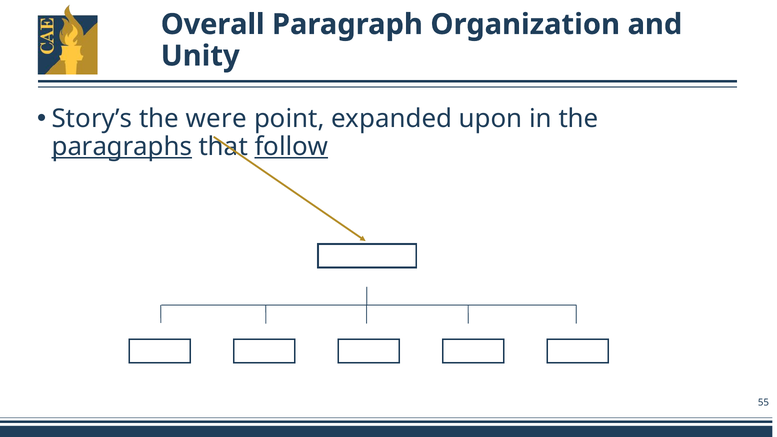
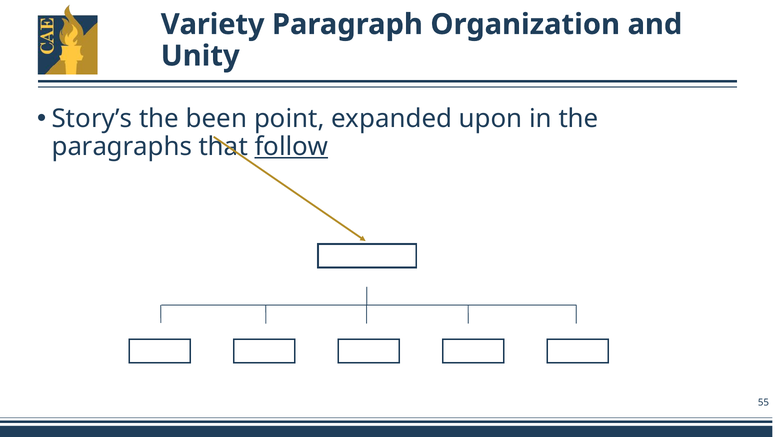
Overall: Overall -> Variety (213, 24)
were: were -> been (216, 119)
paragraphs underline: present -> none (122, 147)
